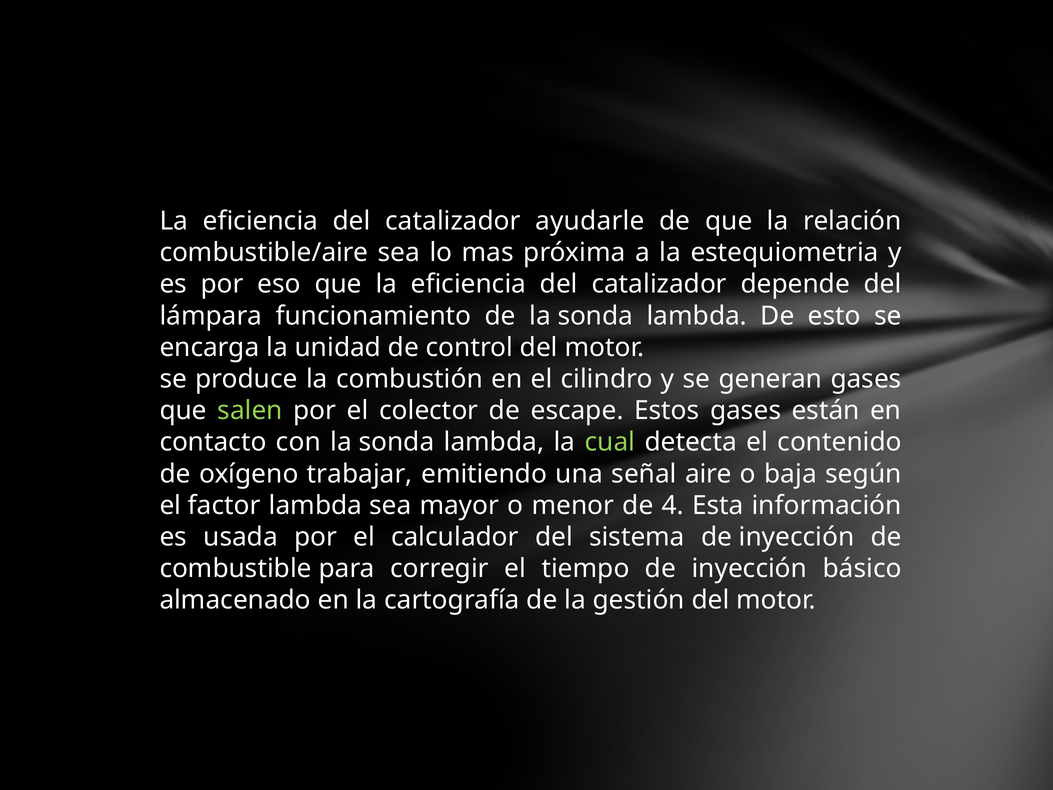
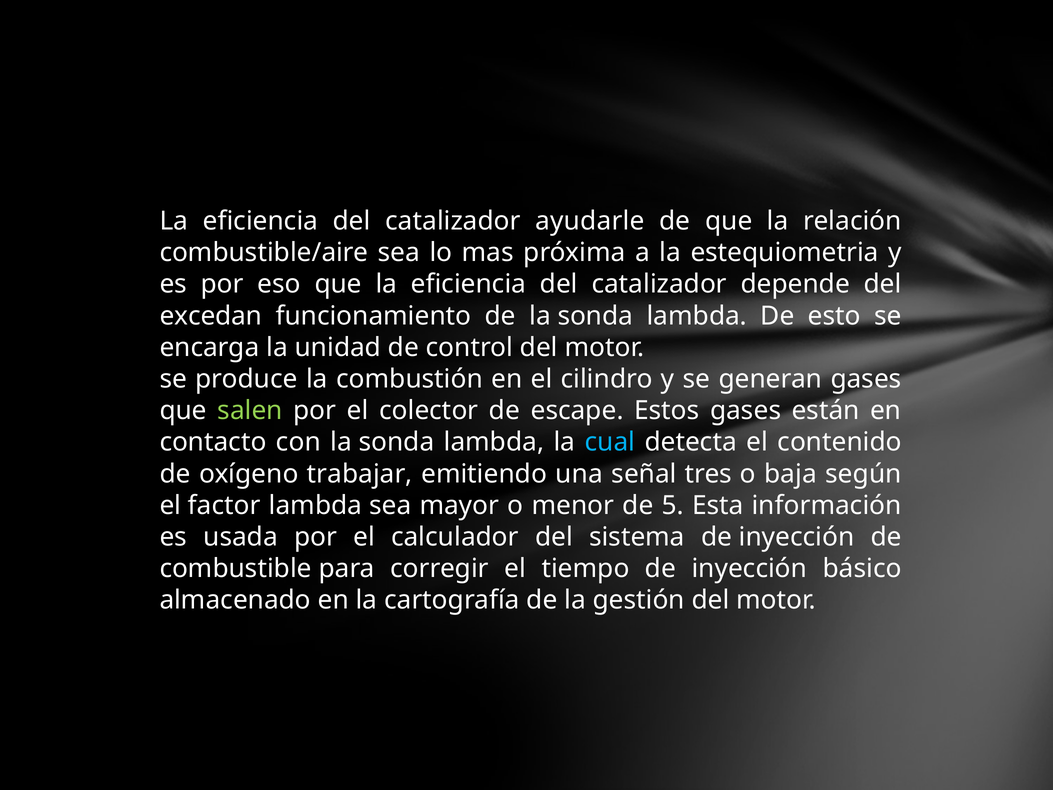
lámpara: lámpara -> excedan (211, 316)
cual colour: light green -> light blue (610, 442)
aire: aire -> tres (708, 474)
4: 4 -> 5 (673, 505)
